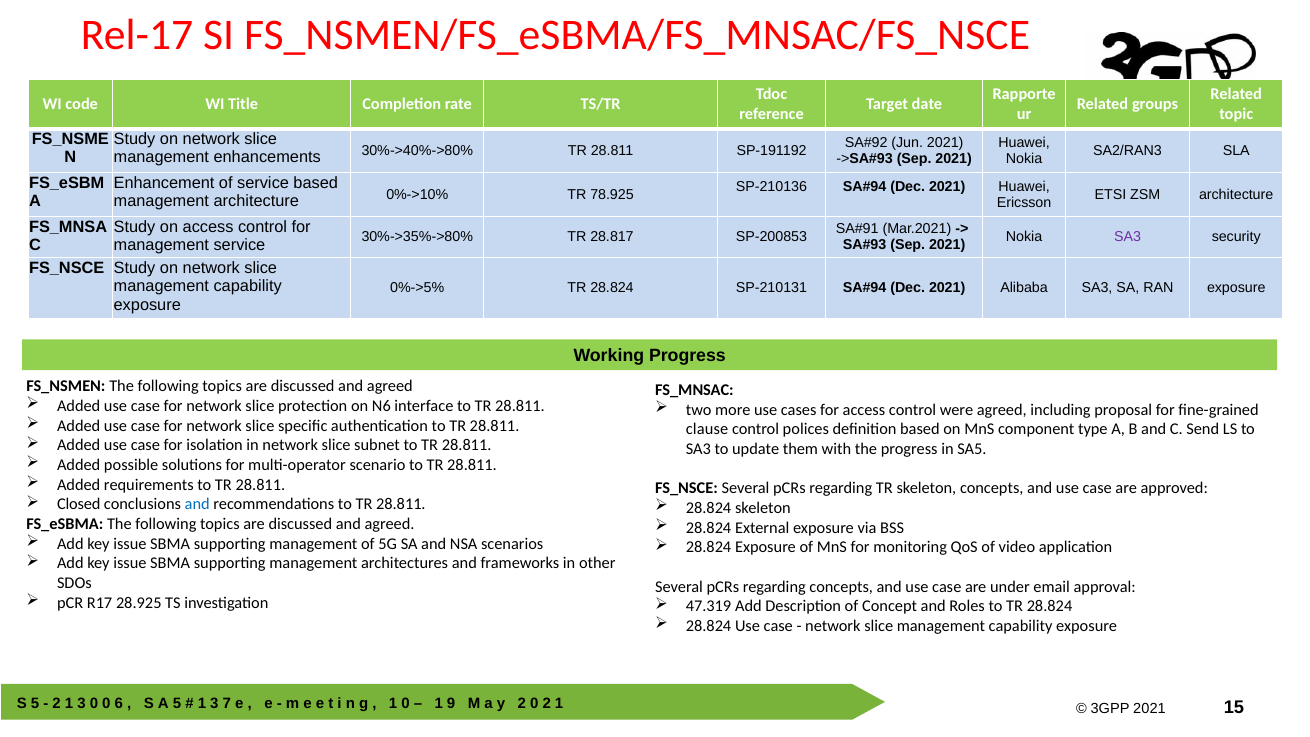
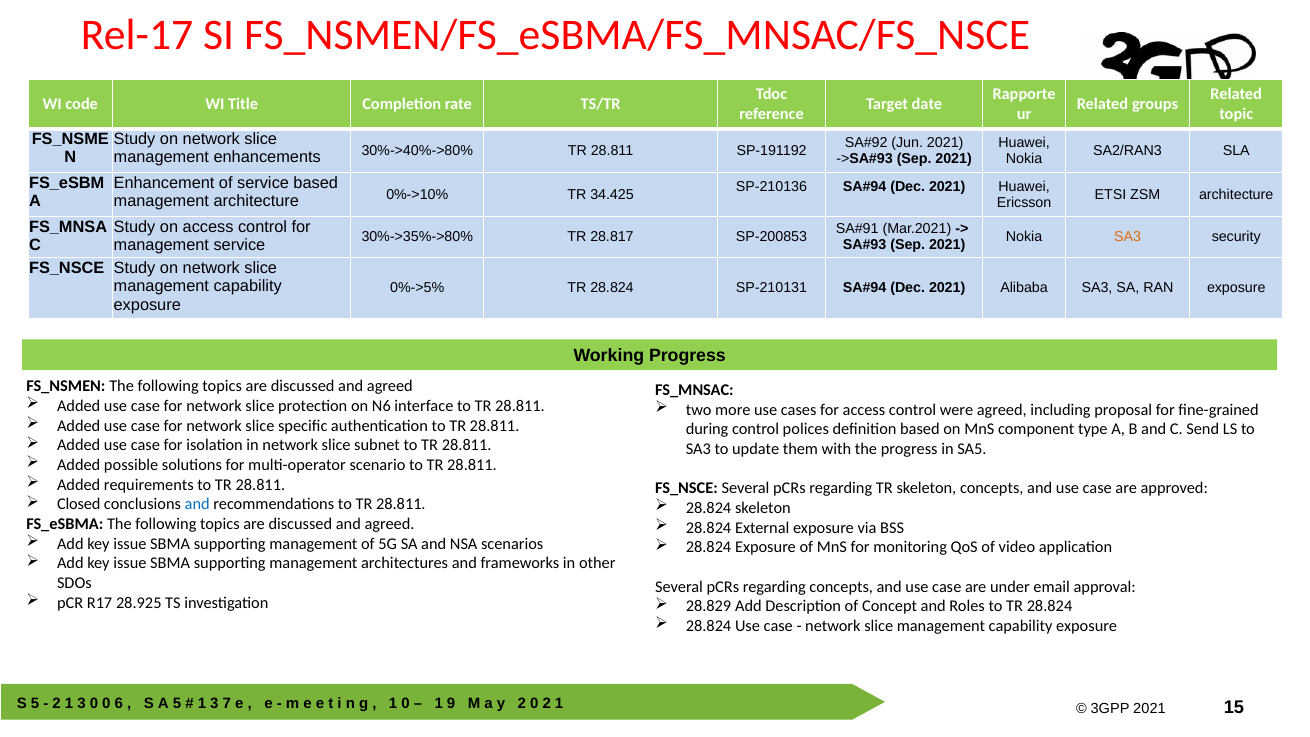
78.925: 78.925 -> 34.425 (612, 194)
SA3 colour: purple -> orange (1128, 237)
clause: clause -> during (707, 429)
47.319: 47.319 -> 28.829 (709, 606)
